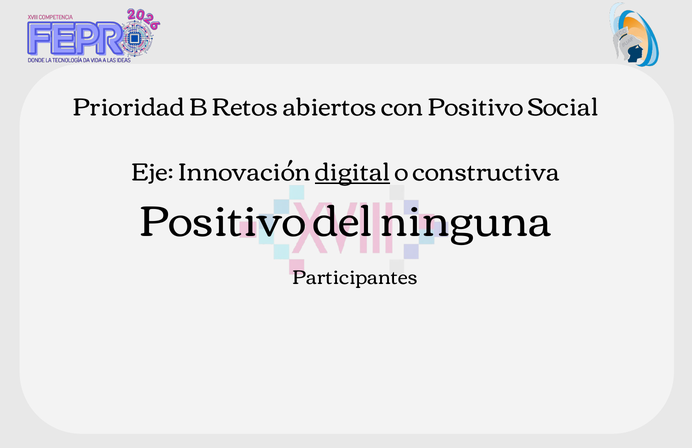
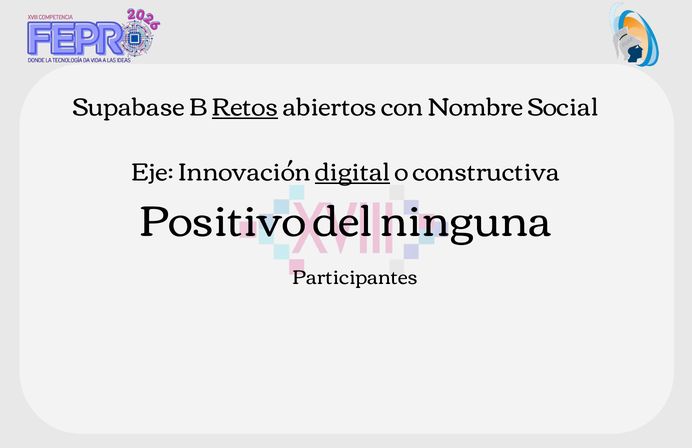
Prioridad: Prioridad -> Supabase (129, 108)
Retos underline: none -> present (245, 108)
con Positivo: Positivo -> Nombre (475, 108)
